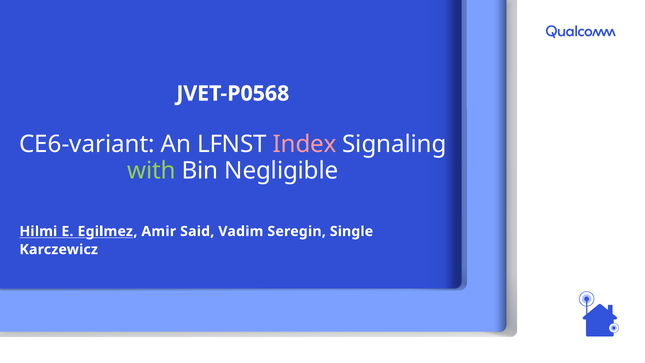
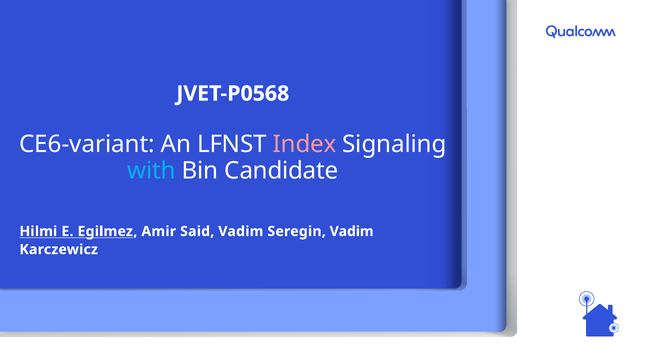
with colour: light green -> light blue (152, 170)
Negligible: Negligible -> Candidate (281, 170)
Seregin Single: Single -> Vadim (352, 231)
